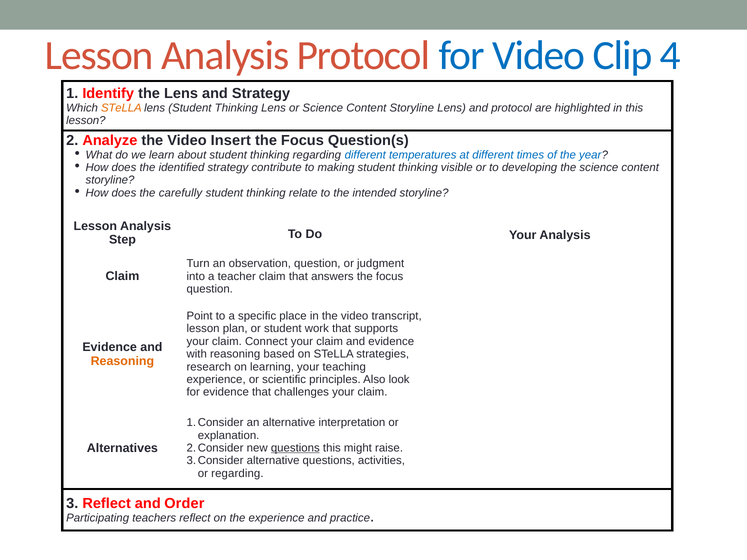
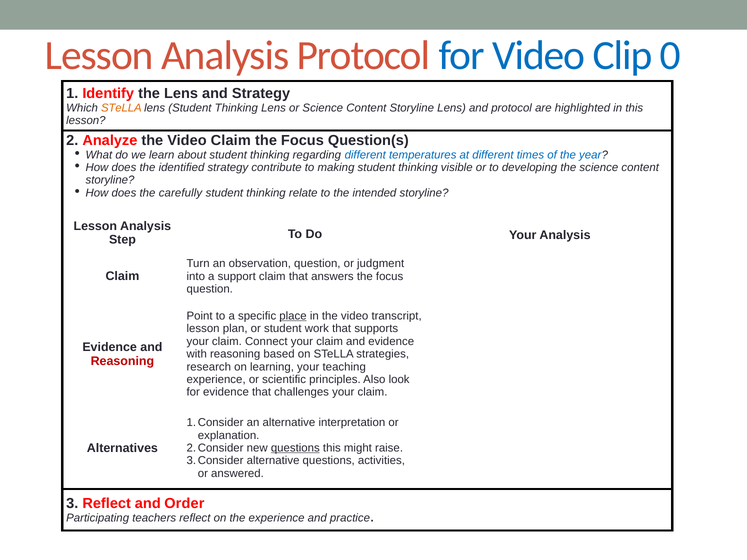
4: 4 -> 0 (670, 56)
Video Insert: Insert -> Claim (231, 140)
teacher: teacher -> support (237, 276)
place underline: none -> present (293, 316)
Reasoning colour: orange -> red (122, 361)
or regarding: regarding -> answered (237, 474)
